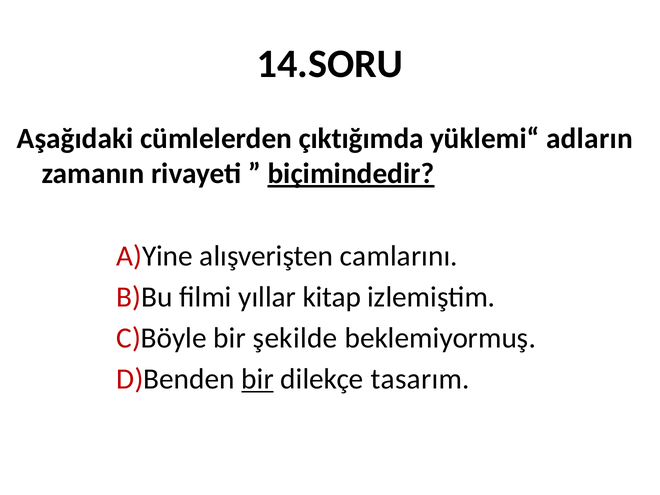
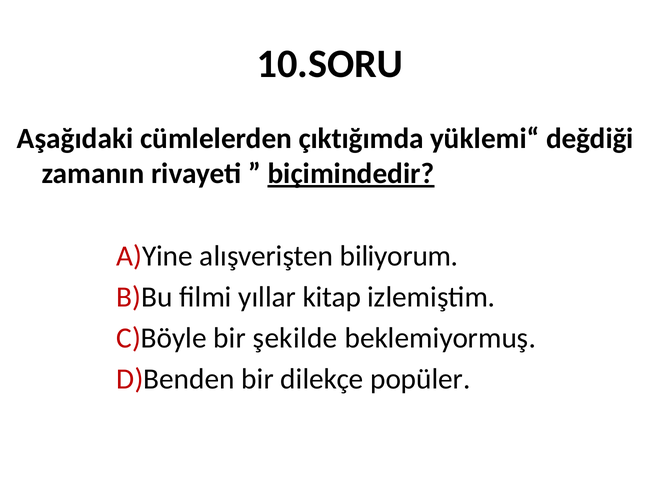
14.SORU: 14.SORU -> 10.SORU (330, 64)
adların: adların -> değdiği (590, 138)
camlarını: camlarını -> biliyorum (399, 256)
bir underline: present -> none (258, 379)
tasarım: tasarım -> popüler (420, 379)
